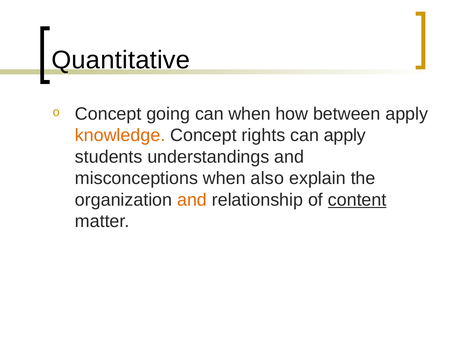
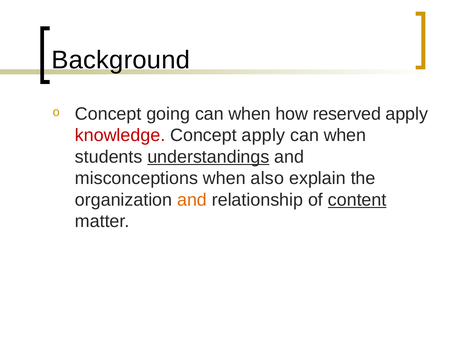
Quantitative: Quantitative -> Background (121, 60)
between: between -> reserved (347, 114)
knowledge colour: orange -> red (120, 135)
Concept rights: rights -> apply (263, 135)
apply: apply -> when (345, 135)
understandings underline: none -> present (208, 157)
